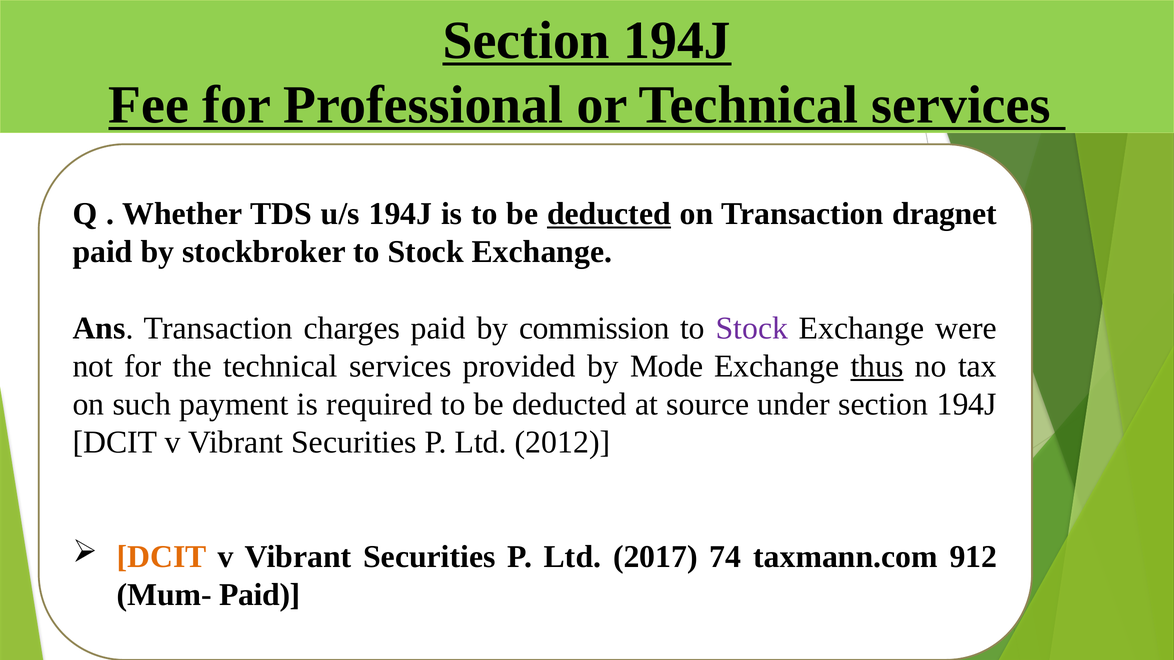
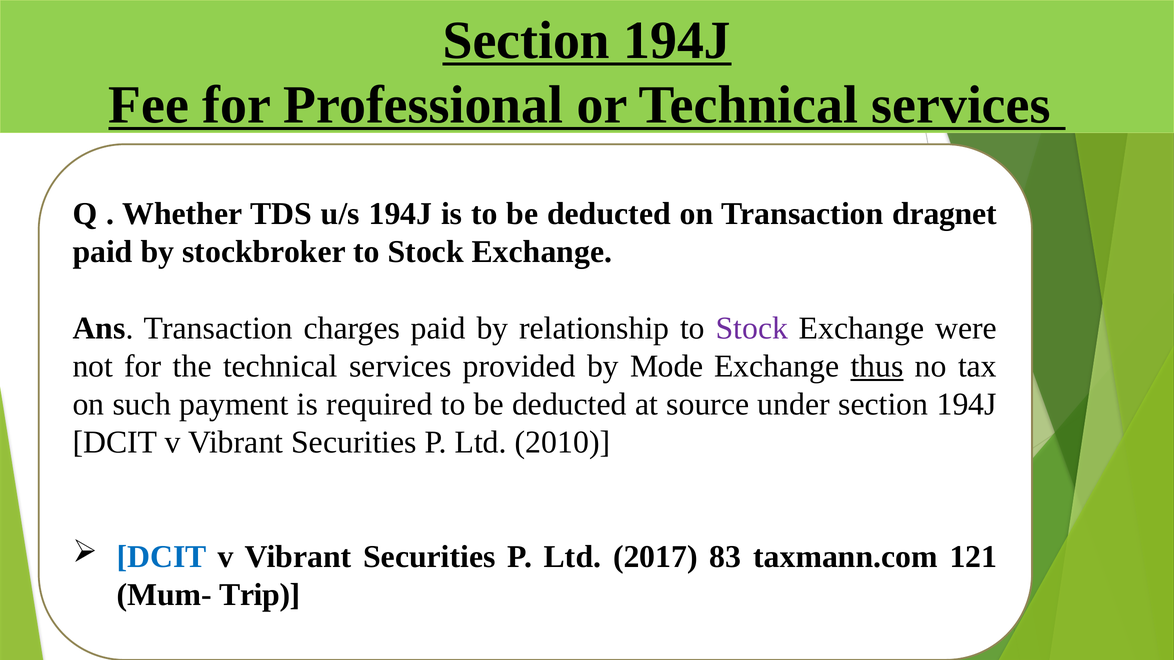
deducted underline: present -> none (609, 214)
commission: commission -> relationship (594, 328)
2012: 2012 -> 2010 (563, 443)
DCIT colour: orange -> blue (162, 557)
74: 74 -> 83 (725, 557)
912: 912 -> 121 (973, 557)
Mum- Paid: Paid -> Trip (260, 595)
